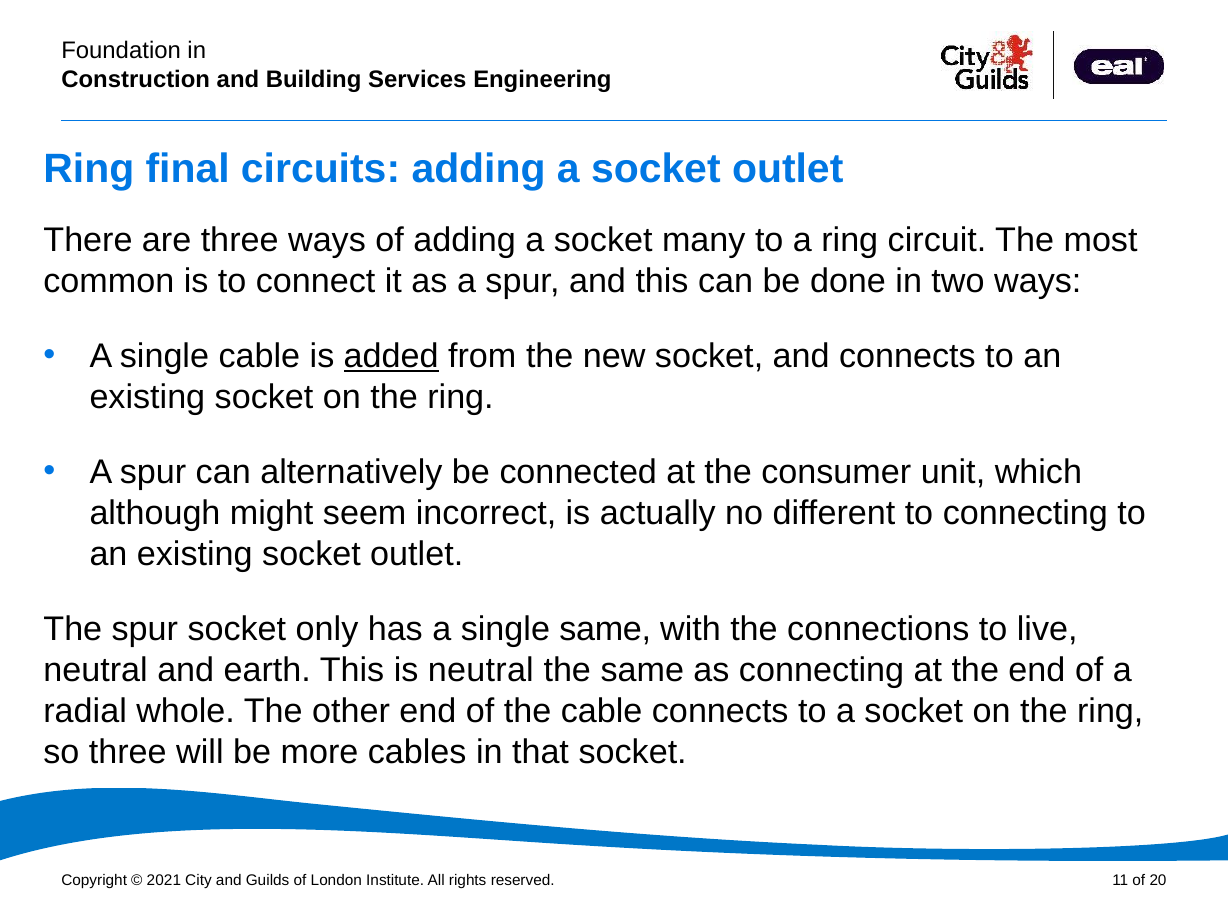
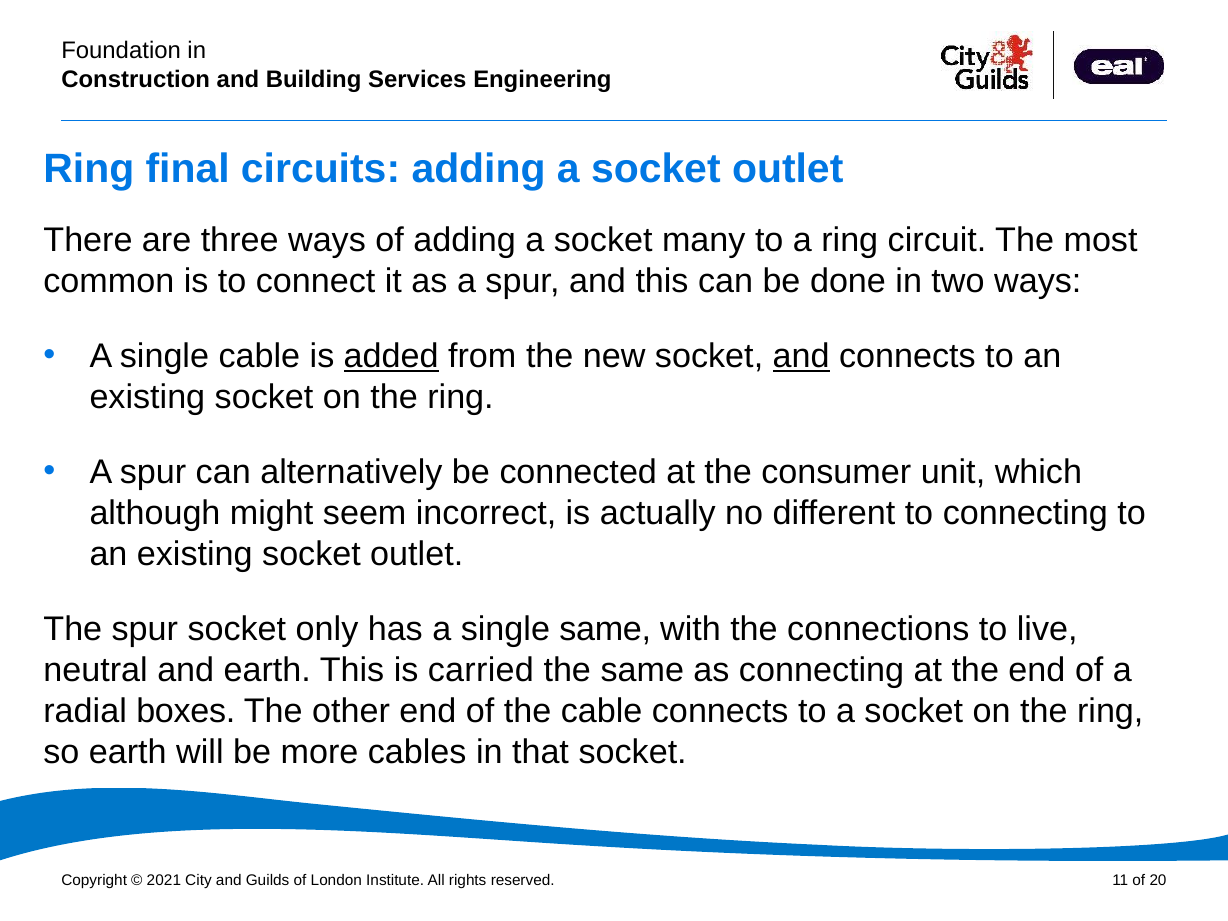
and underline: none -> present (801, 356)
is neutral: neutral -> carried (481, 670)
whole: whole -> boxes (186, 711)
so three: three -> earth (128, 752)
